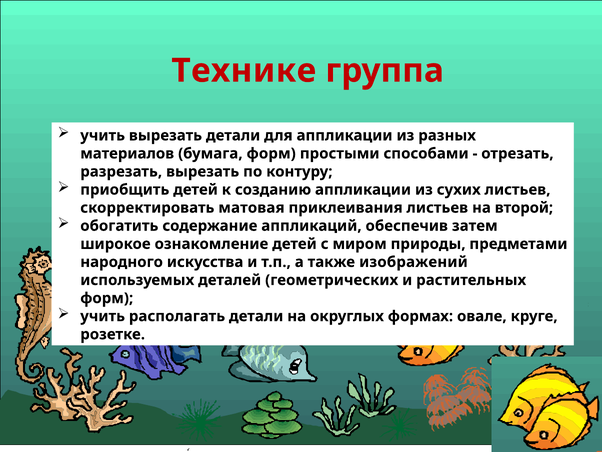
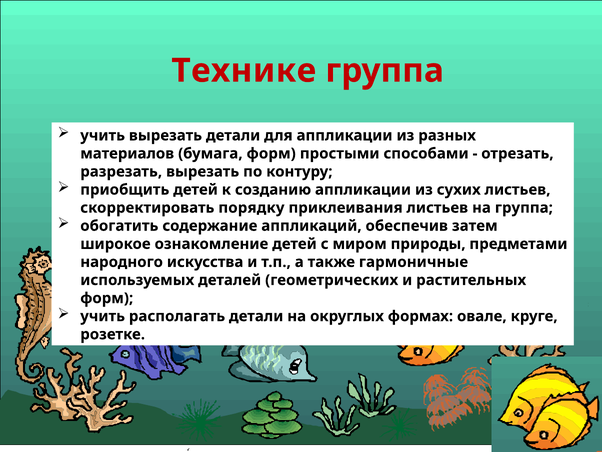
матовая: матовая -> порядку (251, 208)
на второй: второй -> группа (524, 208)
изображений: изображений -> гармоничные (413, 262)
